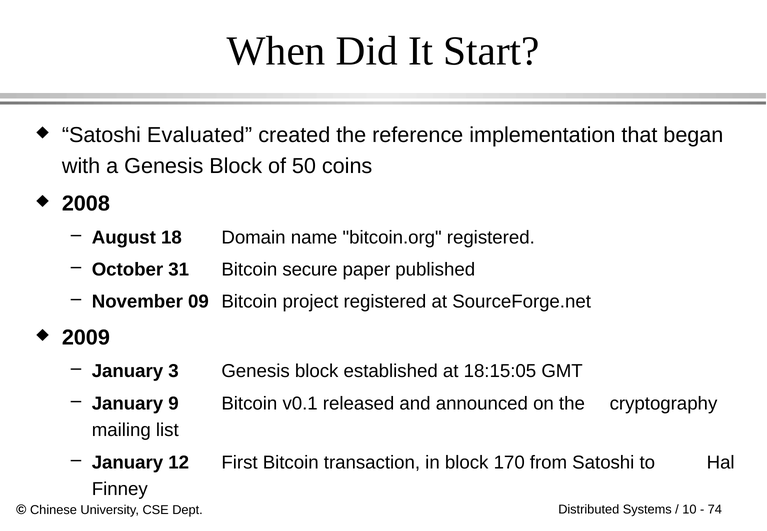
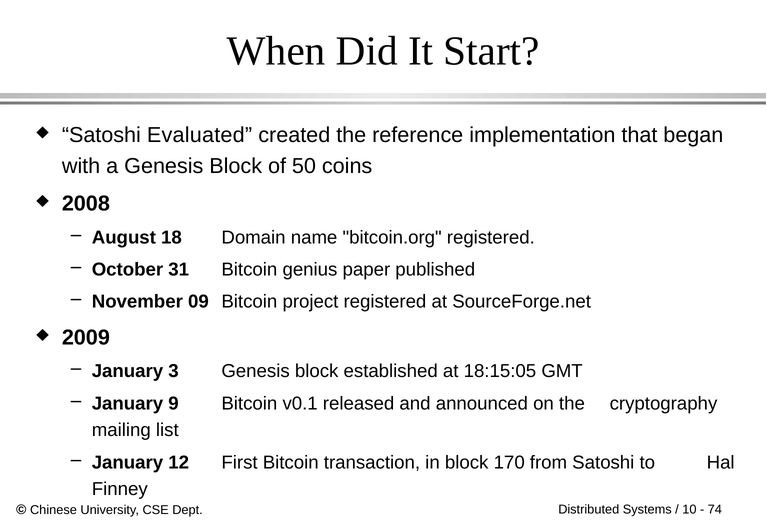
secure: secure -> genius (310, 270)
